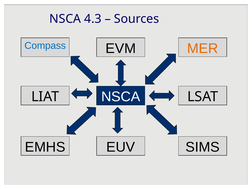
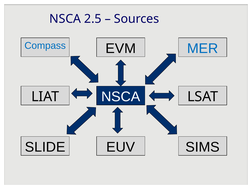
4.3: 4.3 -> 2.5 (93, 19)
MER colour: orange -> blue (203, 48)
EMHS: EMHS -> SLIDE (45, 147)
